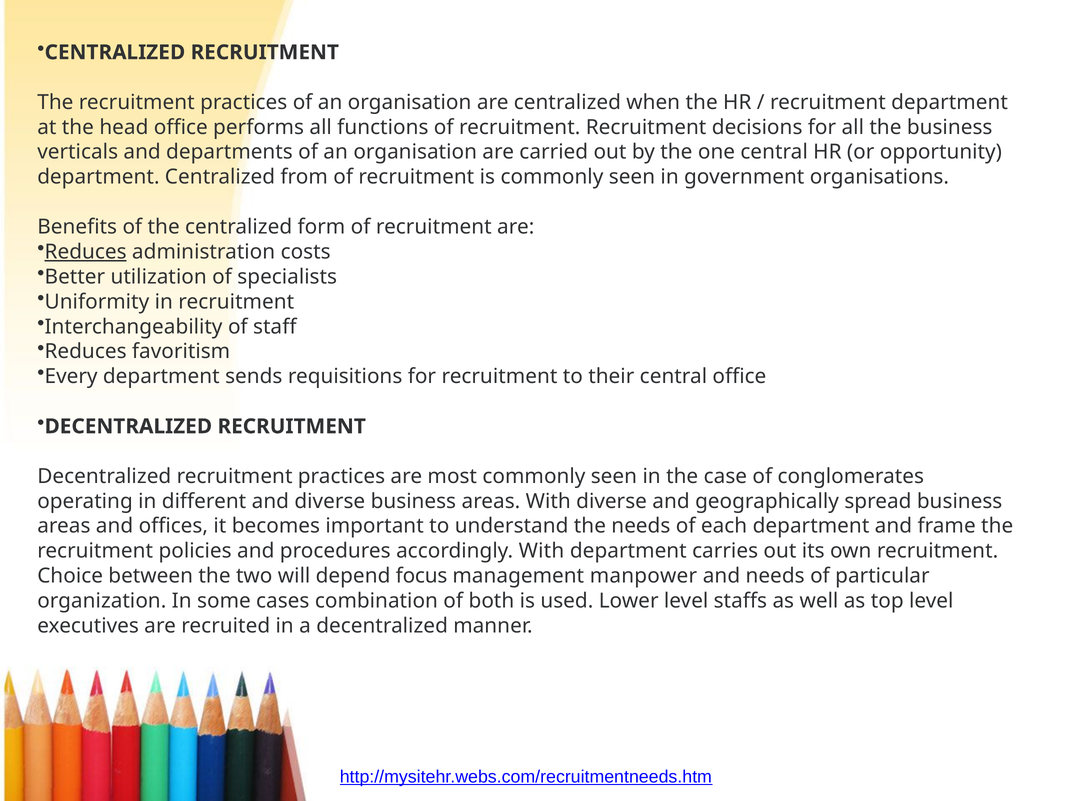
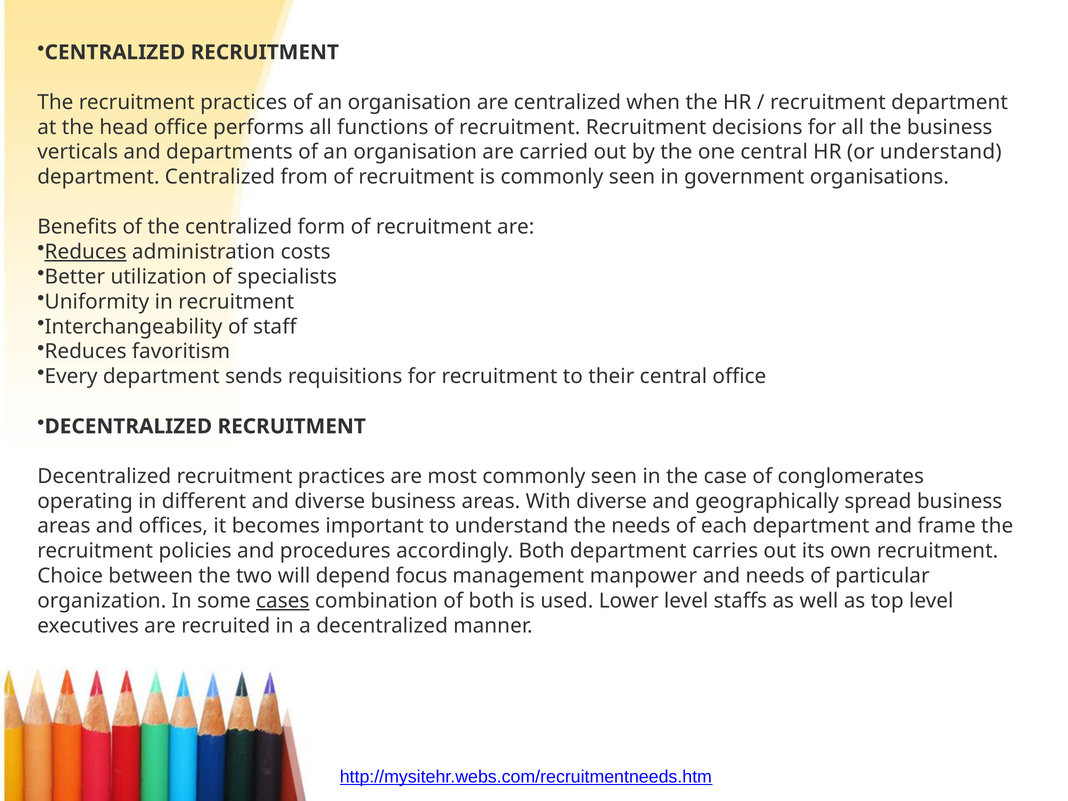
or opportunity: opportunity -> understand (941, 152)
accordingly With: With -> Both (542, 551)
cases underline: none -> present (283, 601)
